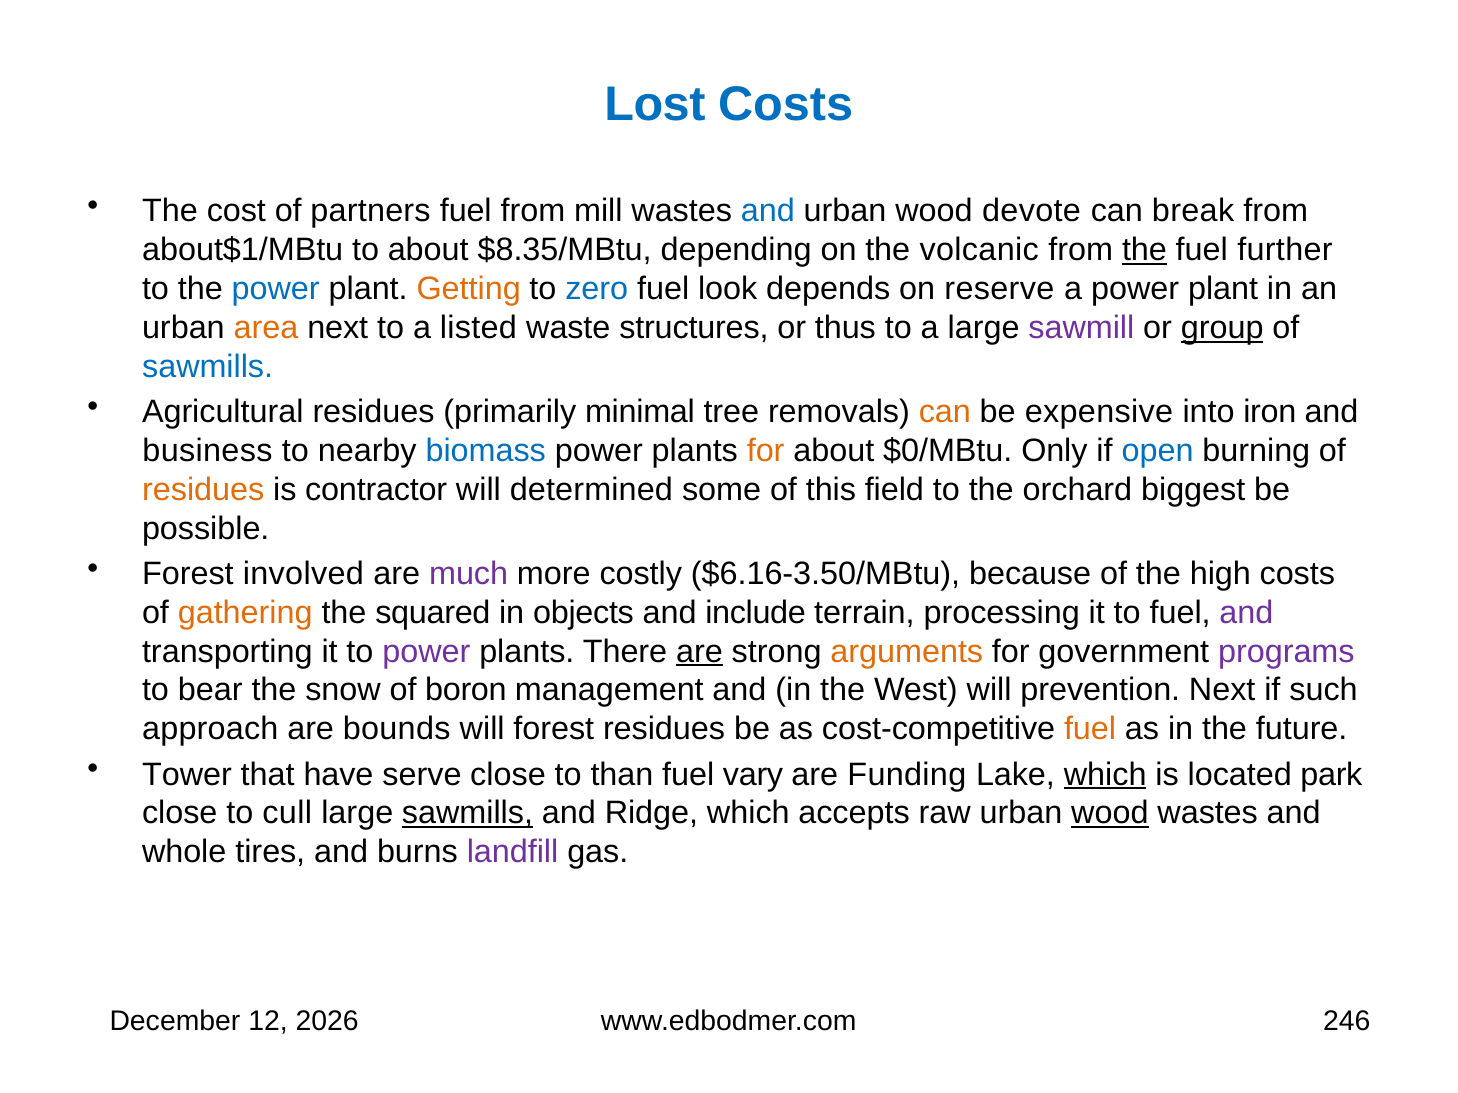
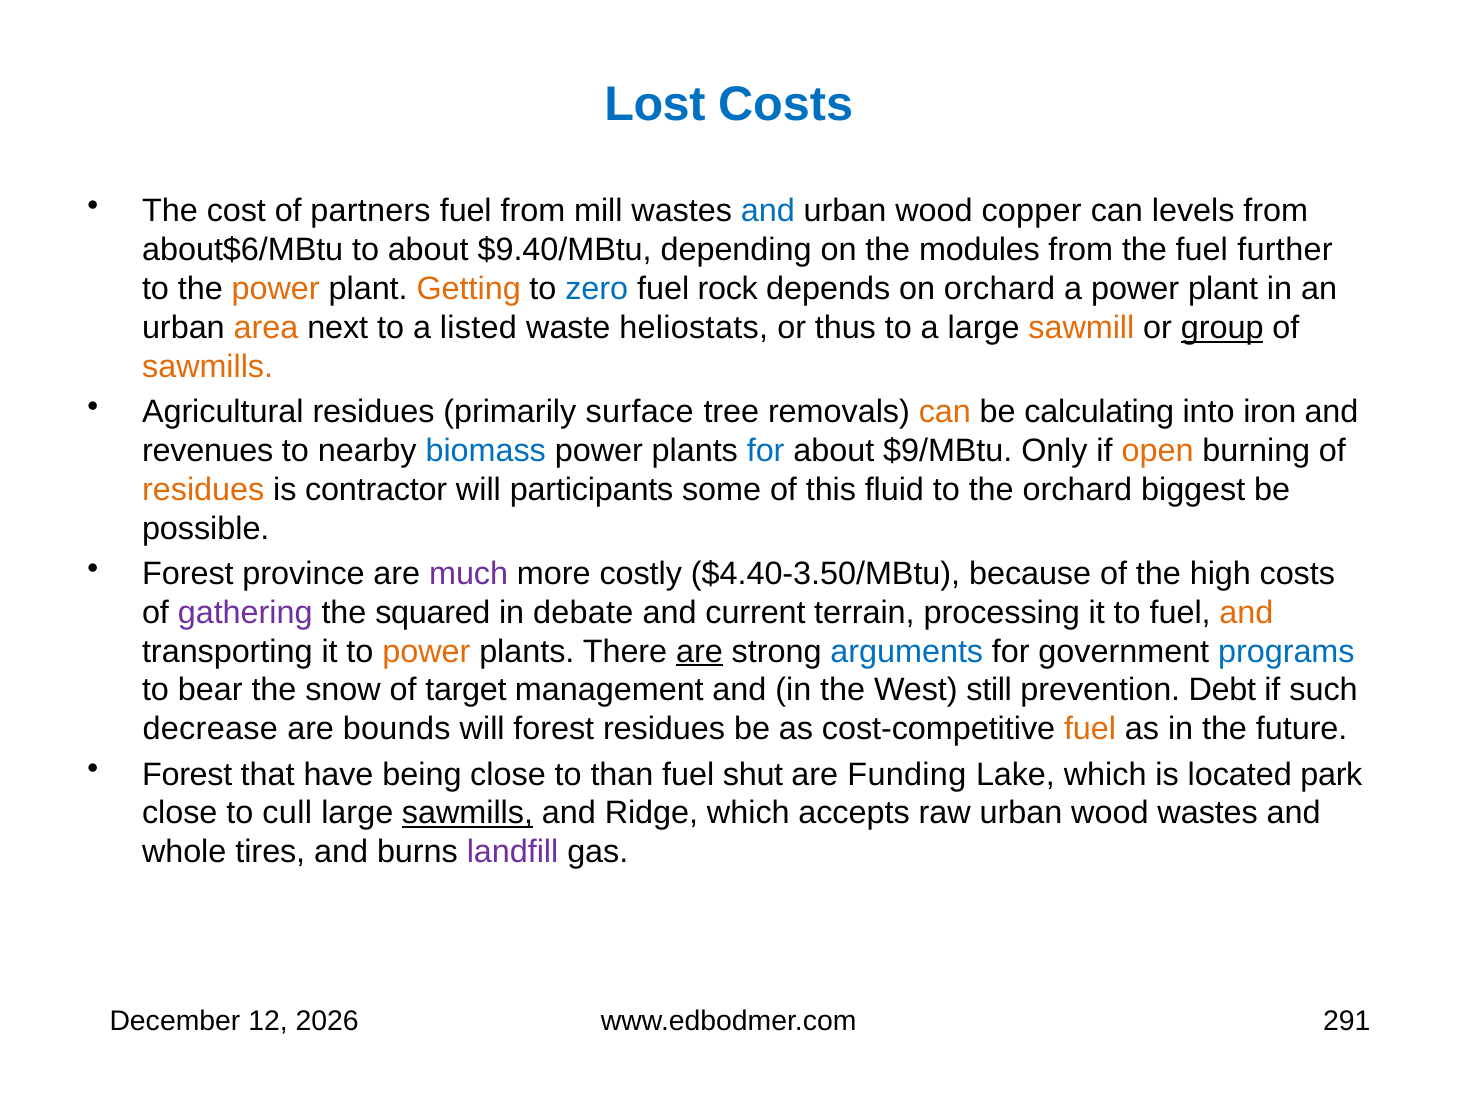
devote: devote -> copper (1032, 211)
break: break -> levels (1193, 211)
about$1/MBtu: about$1/MBtu -> about$6/MBtu (243, 250)
$8.35/MBtu: $8.35/MBtu -> $9.40/MBtu (565, 250)
volcanic: volcanic -> modules (979, 250)
the underline: present -> none (1144, 250)
power colour: blue -> orange (276, 289)
look: look -> rock (728, 289)
on reserve: reserve -> orchard (999, 289)
structures: structures -> heliostats (694, 328)
sawmill colour: purple -> orange (1081, 328)
sawmills colour: blue -> orange (208, 367)
minimal: minimal -> surface (640, 412)
expensive: expensive -> calculating (1099, 412)
business: business -> revenues (208, 451)
for colour: orange -> blue (766, 451)
$0/MBtu: $0/MBtu -> $9/MBtu (948, 451)
open colour: blue -> orange (1158, 451)
determined: determined -> participants (592, 490)
field: field -> fluid (894, 490)
involved: involved -> province (304, 574)
$6.16-3.50/MBtu: $6.16-3.50/MBtu -> $4.40-3.50/MBtu (826, 574)
gathering colour: orange -> purple (245, 613)
objects: objects -> debate (583, 613)
include: include -> current (755, 613)
and colour: purple -> orange (1246, 613)
power colour: purple -> orange (426, 652)
arguments colour: orange -> blue (907, 652)
programs colour: purple -> blue (1286, 652)
boron: boron -> target (466, 691)
West will: will -> still (989, 691)
prevention Next: Next -> Debt (1222, 691)
approach: approach -> decrease (210, 729)
Tower: Tower -> Forest (187, 775)
serve: serve -> being (422, 775)
vary: vary -> shut (753, 775)
which underline: present -> none (1105, 775)
wood underline: present -> none (1110, 814)
246: 246 -> 291 (1347, 1022)
